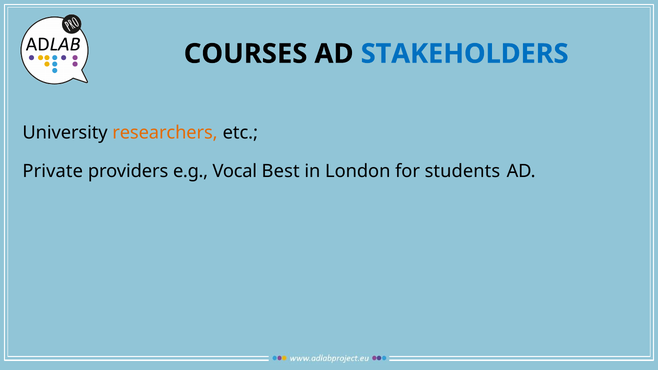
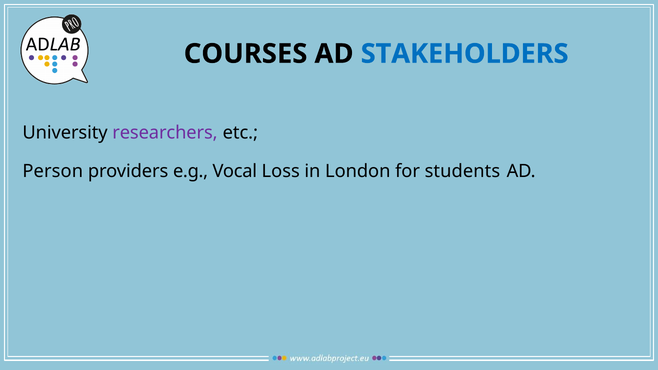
researchers colour: orange -> purple (165, 133)
Private: Private -> Person (53, 171)
Best: Best -> Loss (281, 171)
